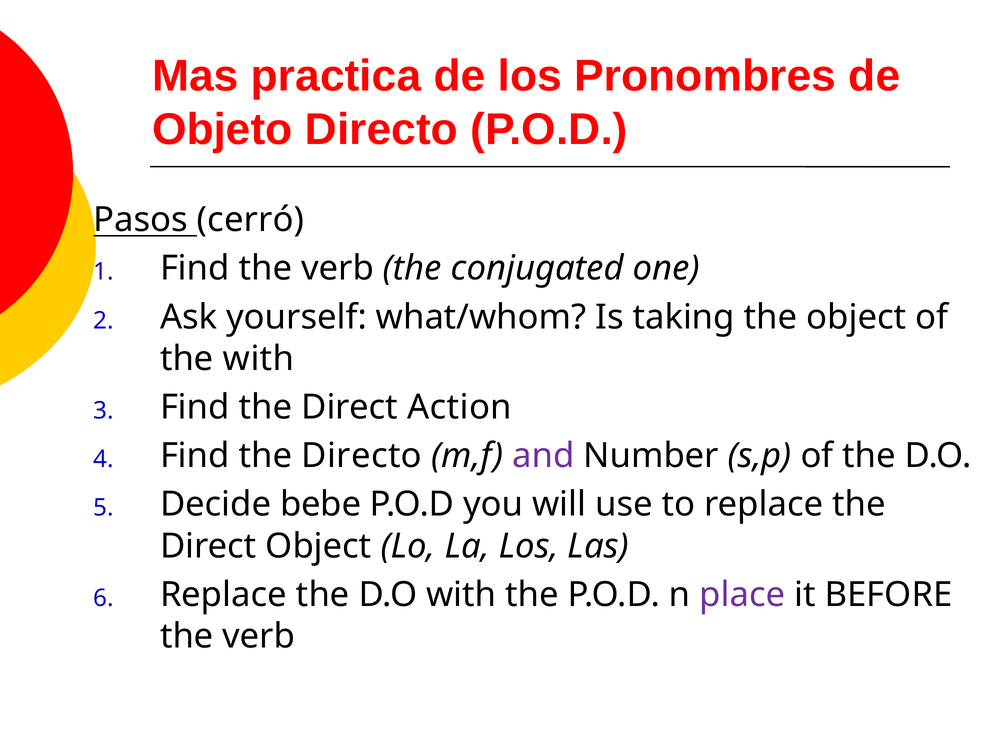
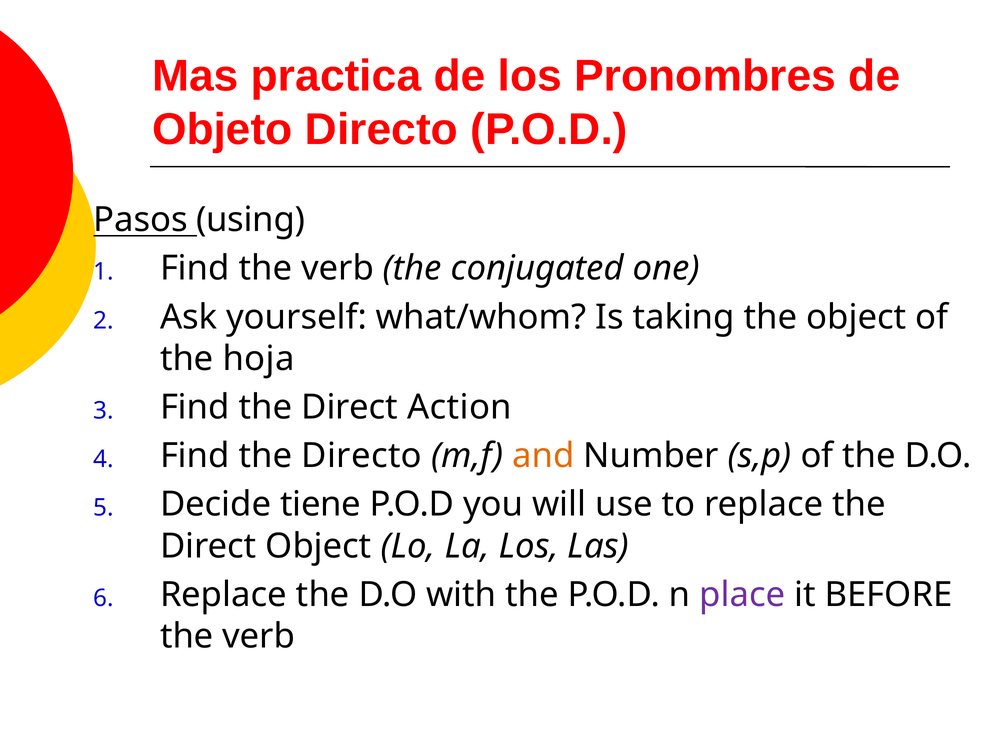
cerró: cerró -> using (251, 220)
the with: with -> hoja (259, 359)
and colour: purple -> orange (543, 456)
bebe: bebe -> tiene (321, 504)
